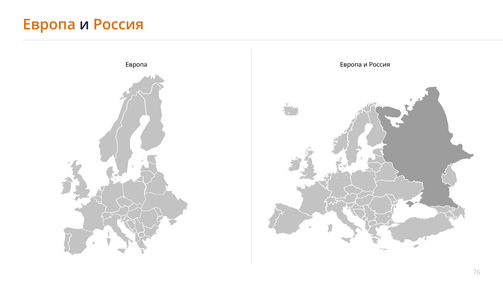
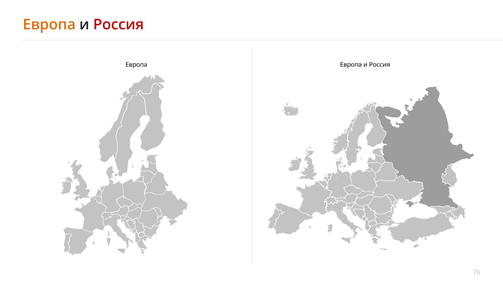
Россия colour: orange -> red (118, 25)
